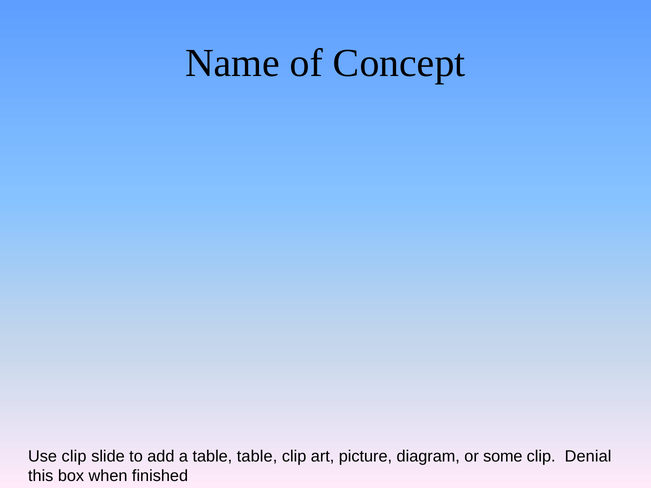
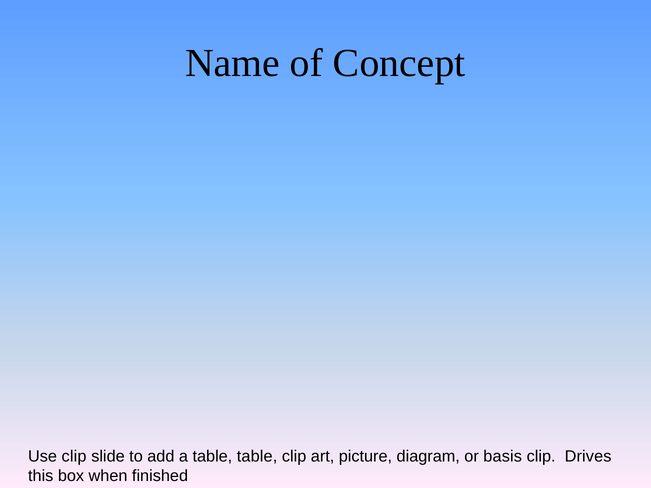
some: some -> basis (503, 457)
Denial: Denial -> Drives (588, 457)
